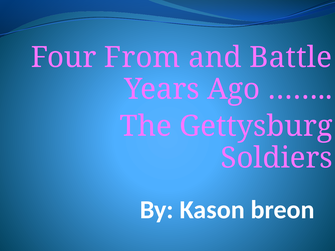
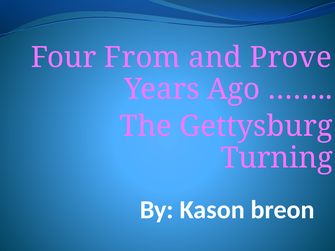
Battle: Battle -> Prove (291, 58)
Soldiers: Soldiers -> Turning (277, 158)
